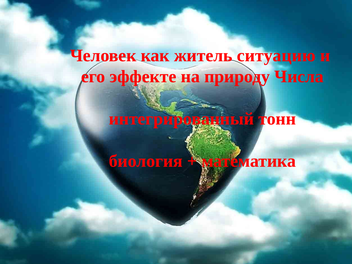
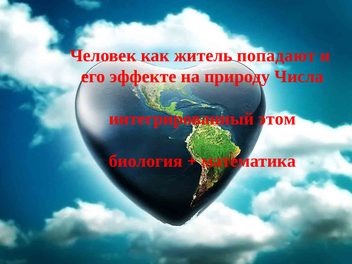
ситуацию: ситуацию -> попадают (276, 56)
тонн: тонн -> этом (277, 119)
